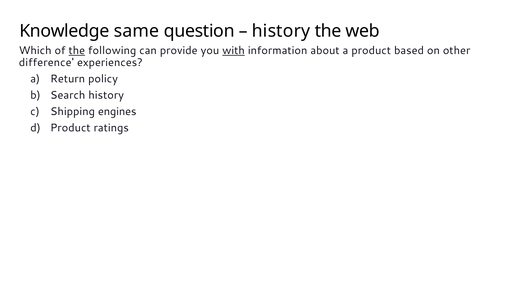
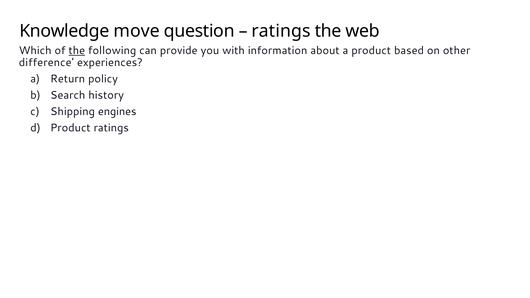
same: same -> move (137, 31)
history: history -> ratings (281, 31)
with underline: present -> none (234, 51)
